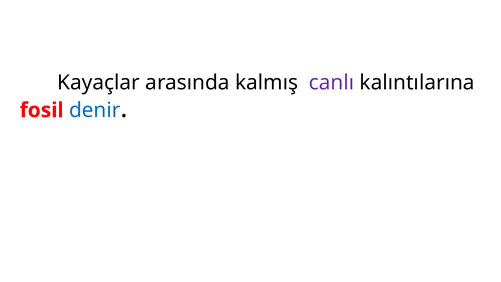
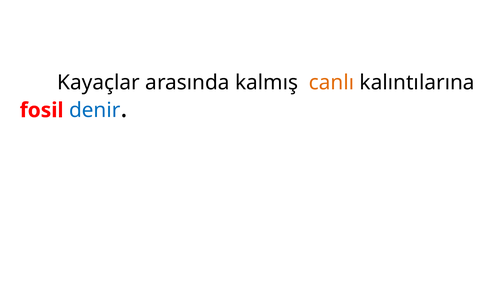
canlı colour: purple -> orange (332, 83)
